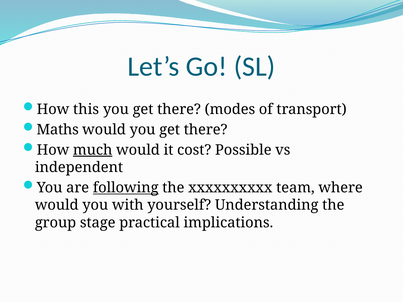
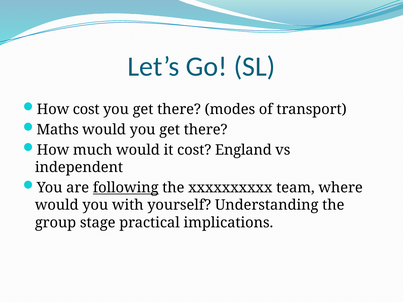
How this: this -> cost (86, 109)
much underline: present -> none (93, 150)
Possible: Possible -> England (243, 150)
